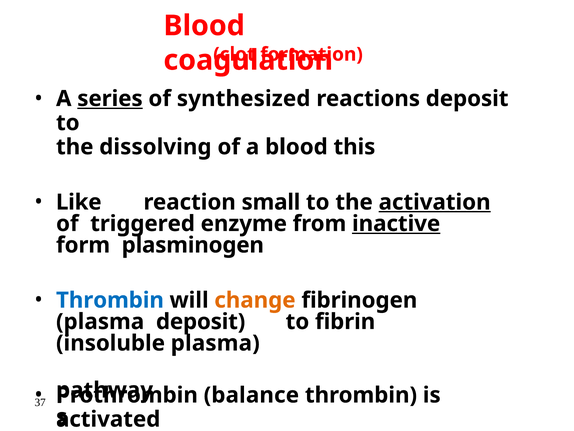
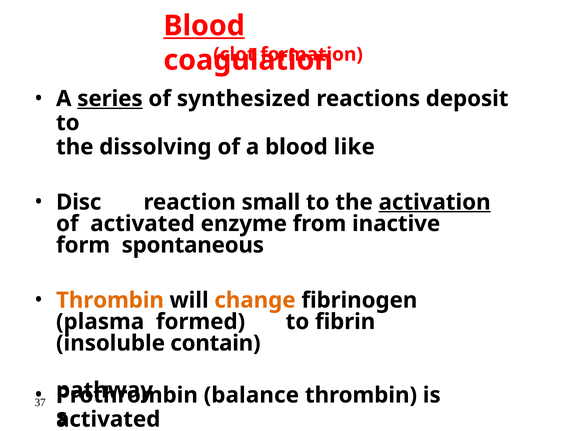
Blood underline: none -> present (204, 26)
this: this -> like (354, 147)
Like: Like -> Disc (79, 202)
of triggered: triggered -> activated (143, 223)
inactive underline: present -> none (396, 223)
plasminogen: plasminogen -> spontaneous (193, 245)
Thrombin colour: blue -> orange (110, 300)
plasma deposit: deposit -> formed (201, 321)
insoluble plasma: plasma -> contain (215, 343)
